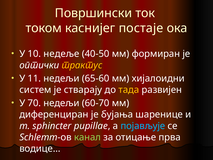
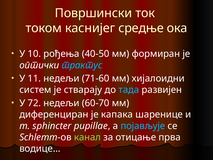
постаје: постаје -> средње (141, 28)
недеље: недеље -> рођења (61, 54)
трактус colour: yellow -> light blue (82, 65)
65-60: 65-60 -> 71-60 (96, 78)
тада colour: yellow -> light blue (129, 90)
70: 70 -> 72 (34, 103)
бујања: бујања -> капака (117, 114)
